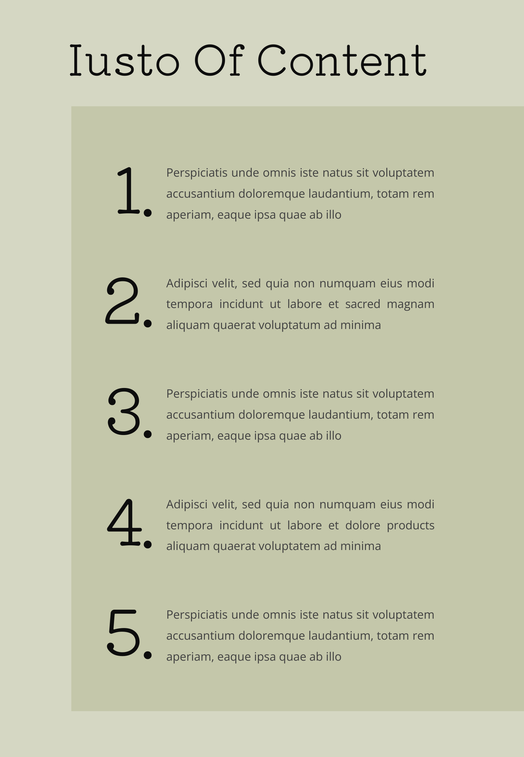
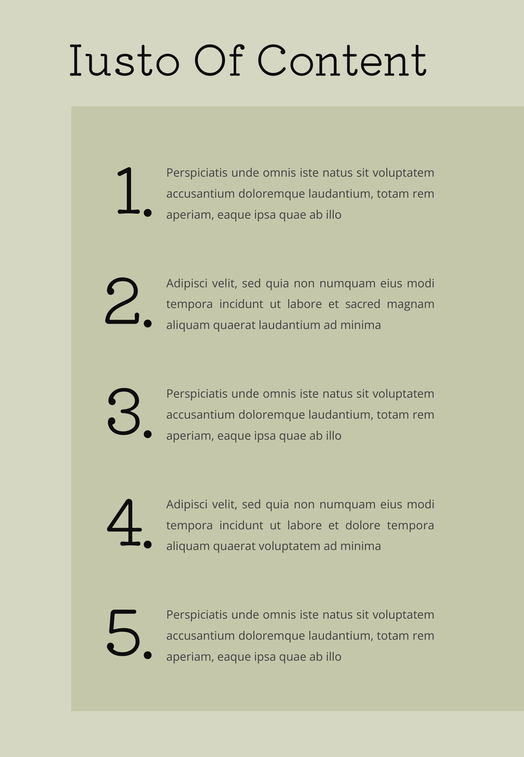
quaerat voluptatum: voluptatum -> laudantium (290, 325)
dolore products: products -> tempora (411, 525)
